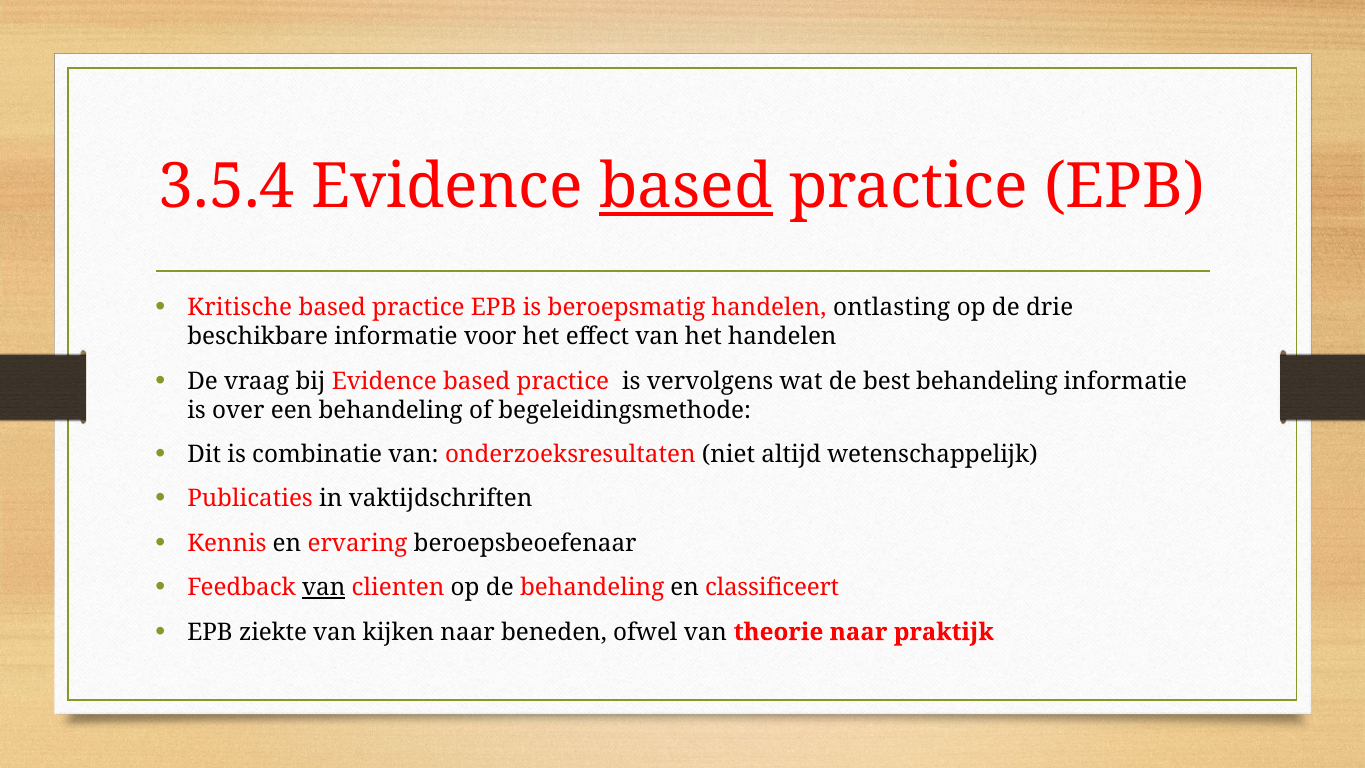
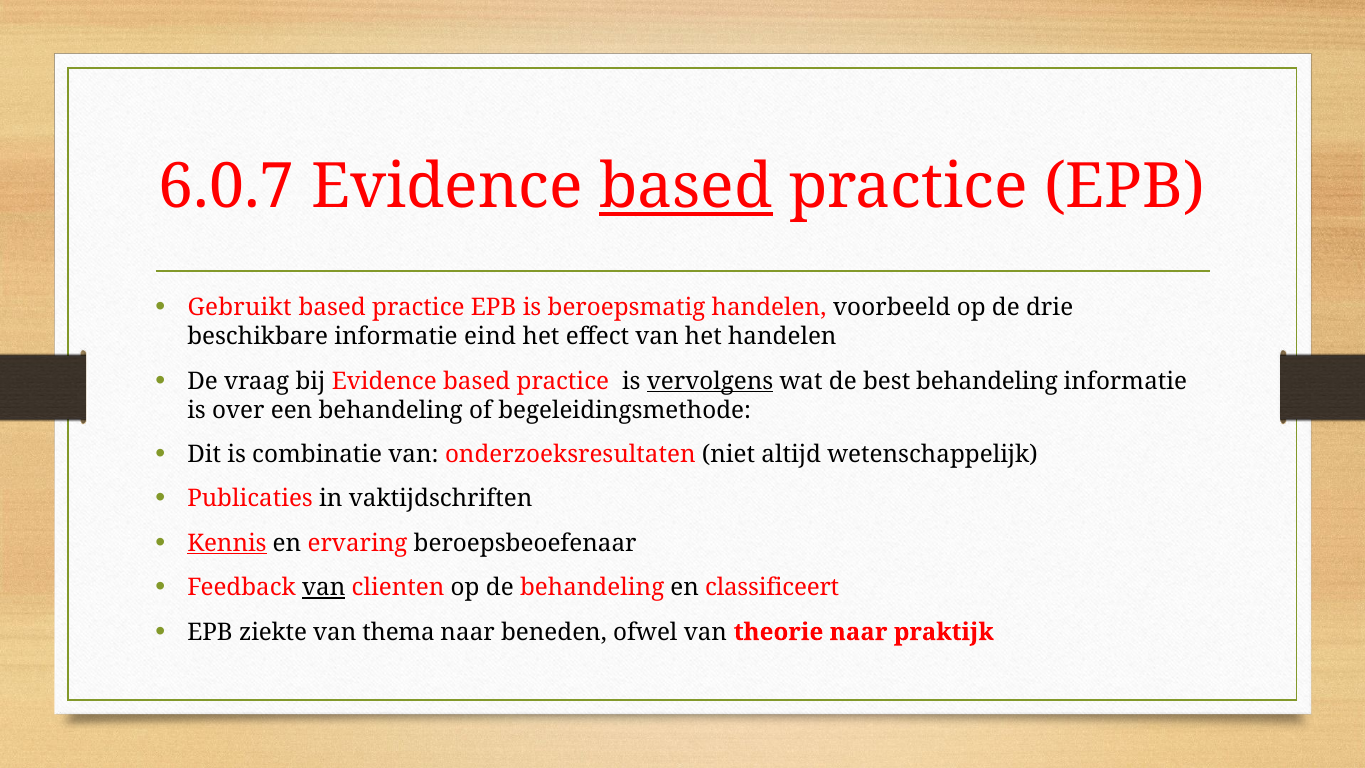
3.5.4: 3.5.4 -> 6.0.7 (227, 187)
Kritische: Kritische -> Gebruikt (240, 308)
ontlasting: ontlasting -> voorbeeld (892, 308)
voor: voor -> eind (490, 337)
vervolgens underline: none -> present (710, 381)
Kennis underline: none -> present (227, 543)
kijken: kijken -> thema (399, 632)
